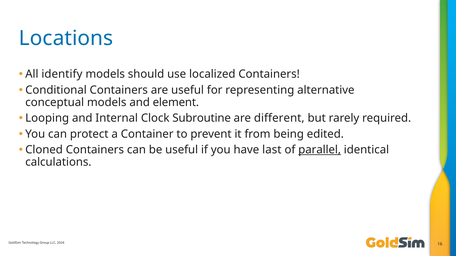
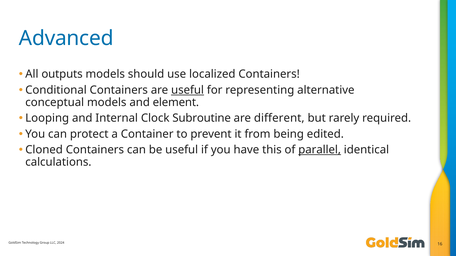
Locations: Locations -> Advanced (66, 38)
identify: identify -> outputs (62, 74)
useful underline: none -> present (188, 90)
last: last -> this (272, 150)
